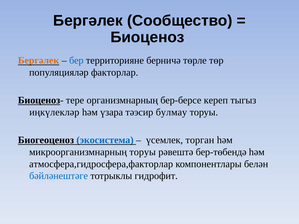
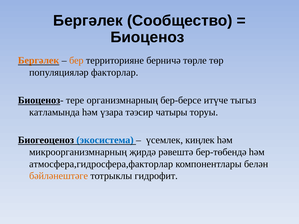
бер colour: blue -> orange (76, 61)
кереп: кереп -> итүче (216, 100)
иңкүлекләр: иңкүлекләр -> катламында (54, 112)
булмау: булмау -> чатыры (172, 112)
торган: торган -> киңлек (200, 140)
микроорганизмнарның торуы: торуы -> җирдә (143, 152)
бәйләнештәге colour: blue -> orange (59, 176)
